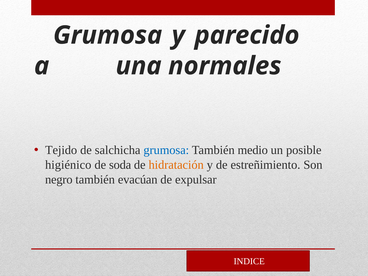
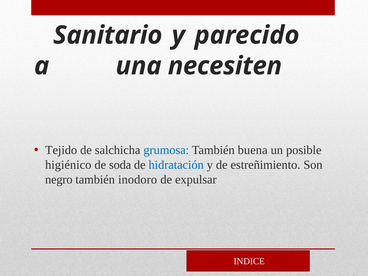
Grumosa: Grumosa -> Sanitario (108, 35)
normales: normales -> necesiten (225, 66)
medio: medio -> buena (253, 150)
hidratación colour: orange -> blue (176, 165)
evacúan: evacúan -> inodoro (138, 180)
